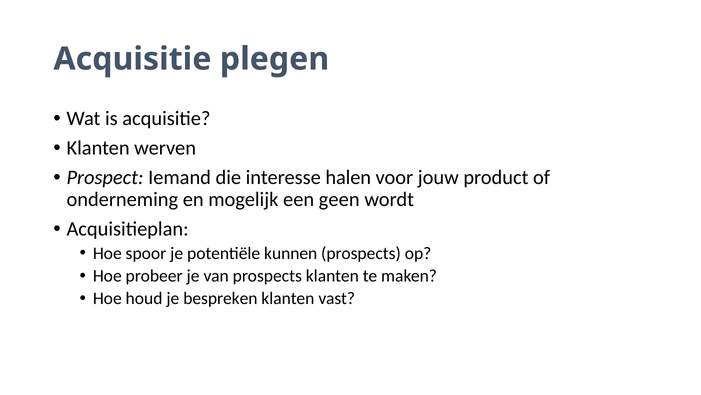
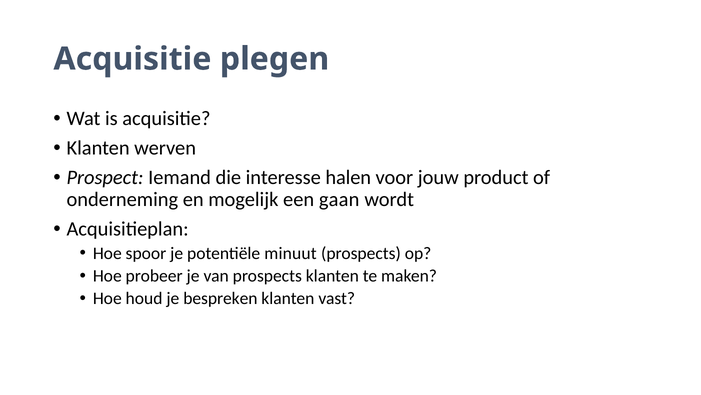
geen: geen -> gaan (339, 199)
kunnen: kunnen -> minuut (291, 253)
